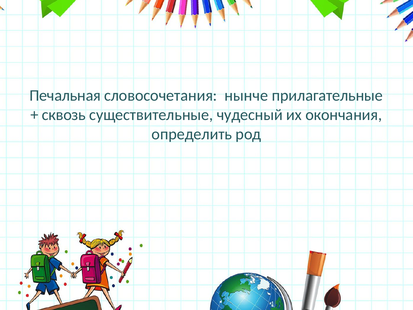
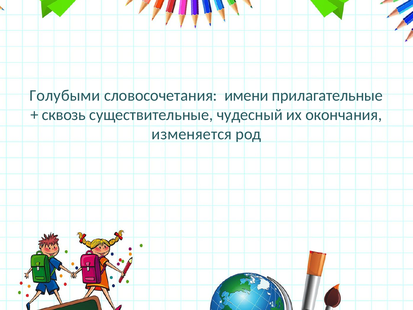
Печальная: Печальная -> Голубыми (65, 96)
нынче: нынче -> имени (246, 96)
определить: определить -> изменяется (192, 134)
